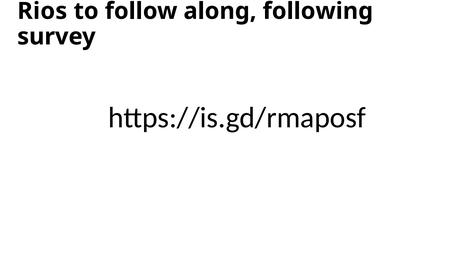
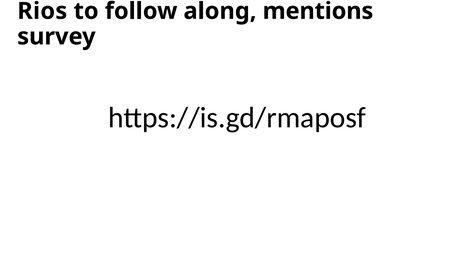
following: following -> mentions (318, 11)
